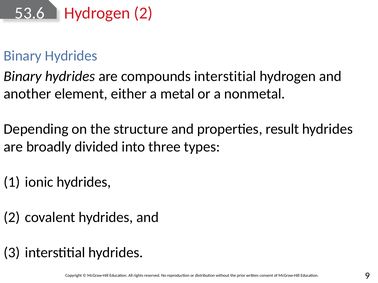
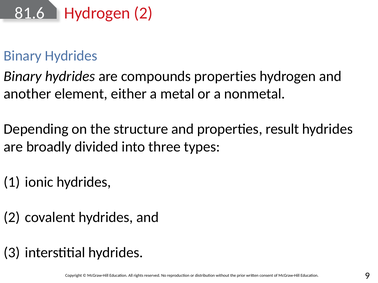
53.6: 53.6 -> 81.6 (30, 13)
compounds interstitial: interstitial -> properties (225, 76)
